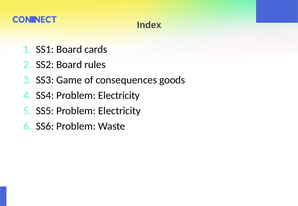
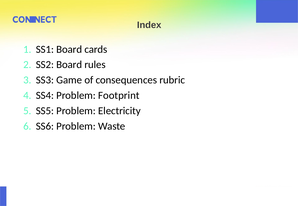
goods: goods -> rubric (172, 80)
SS4 Problem Electricity: Electricity -> Footprint (119, 96)
